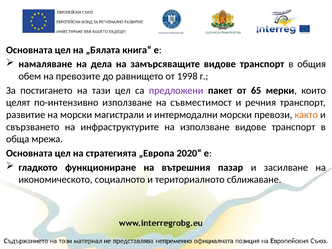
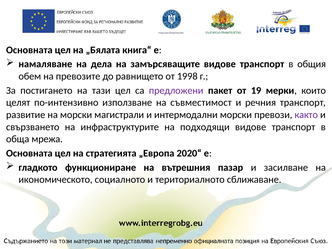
65: 65 -> 19 (256, 90)
както colour: orange -> purple (306, 115)
на използване: използване -> подходящи (205, 127)
